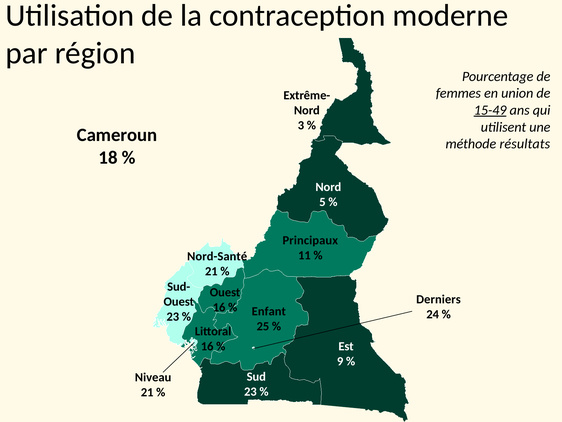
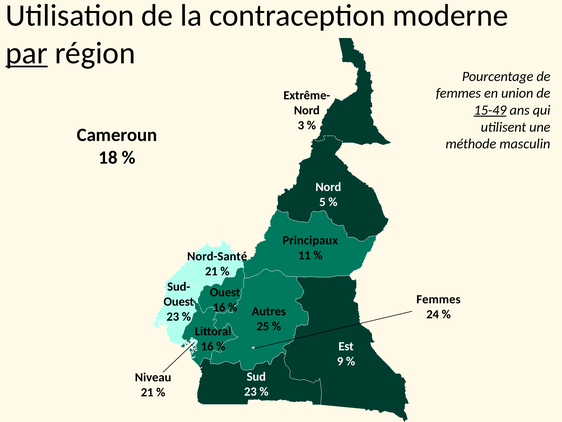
par underline: none -> present (27, 53)
résultats: résultats -> masculin (525, 144)
Derniers: Derniers -> Femmes (438, 299)
Enfant: Enfant -> Autres (269, 311)
